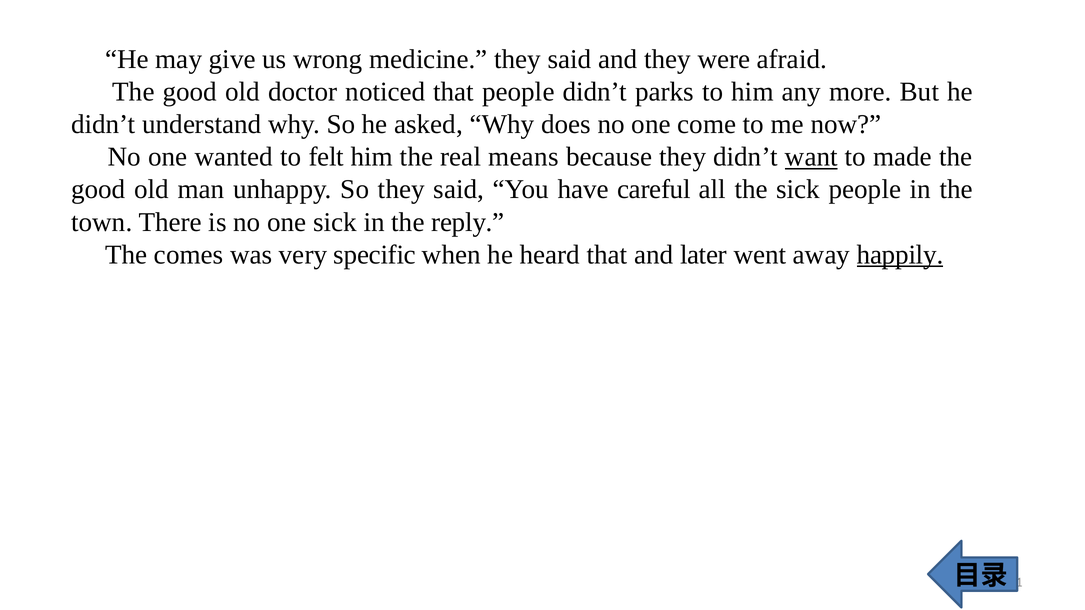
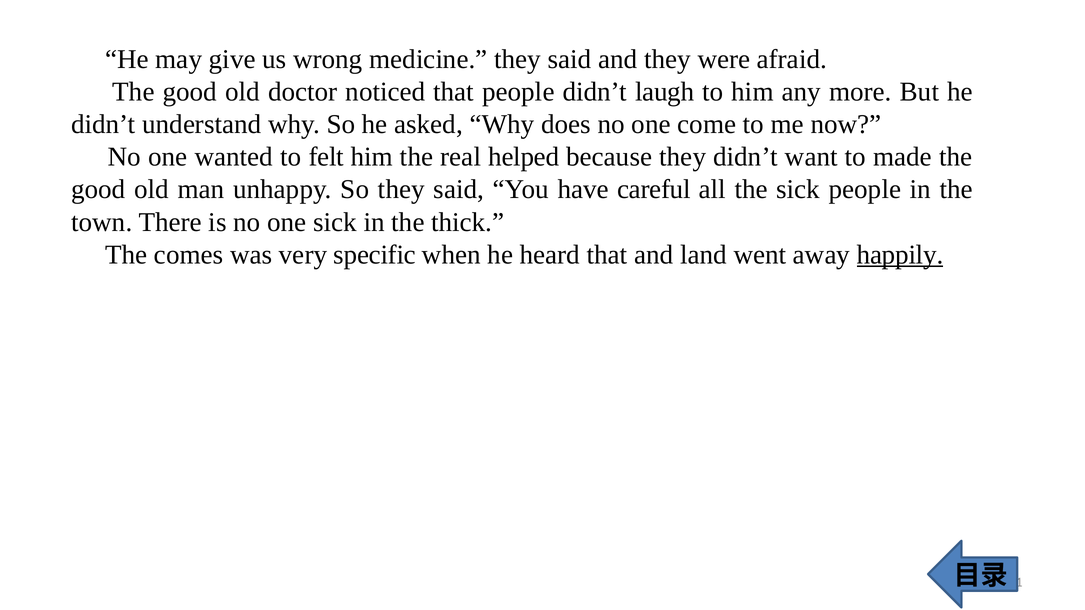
parks: parks -> laugh (665, 92)
means: means -> helped (524, 157)
want underline: present -> none (811, 157)
reply: reply -> thick (468, 222)
later: later -> land (703, 255)
